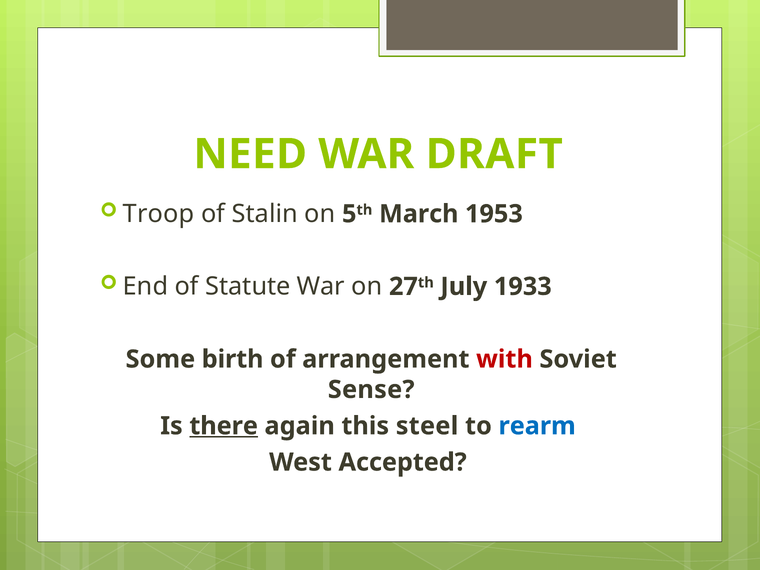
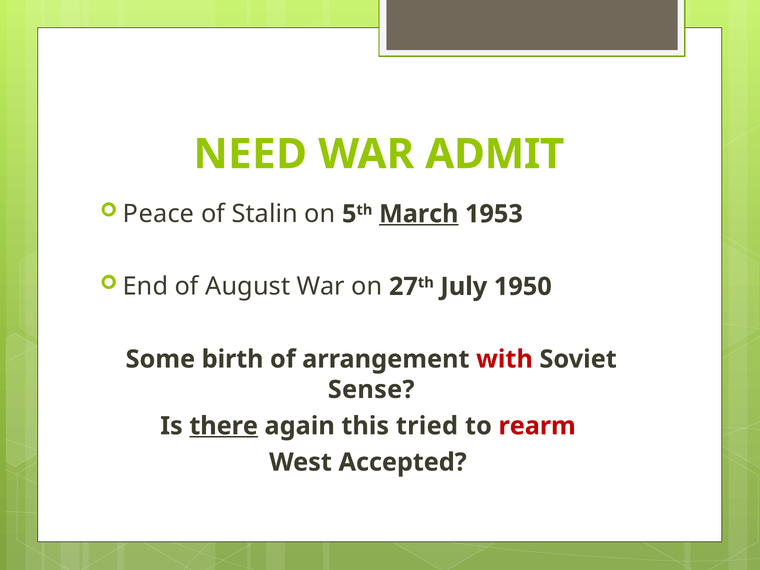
DRAFT: DRAFT -> ADMIT (495, 154)
Troop: Troop -> Peace (159, 214)
March underline: none -> present (419, 214)
Statute: Statute -> August (248, 287)
1933: 1933 -> 1950 (523, 287)
steel: steel -> tried (427, 426)
rearm colour: blue -> red (537, 426)
